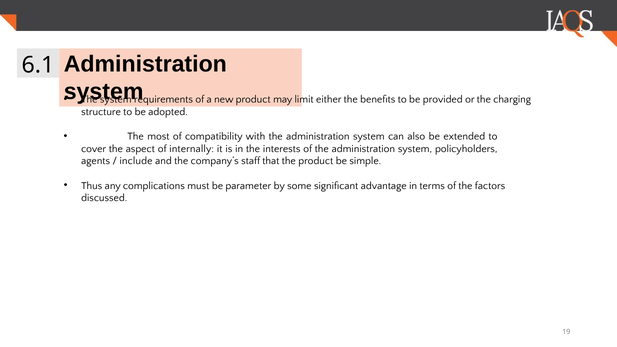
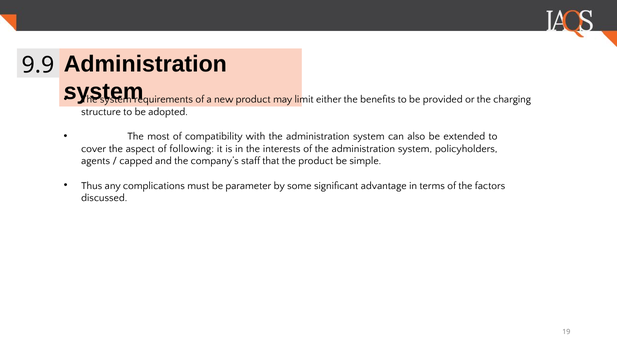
6.1: 6.1 -> 9.9 (38, 65)
internally: internally -> following (192, 149)
include: include -> capped (136, 161)
